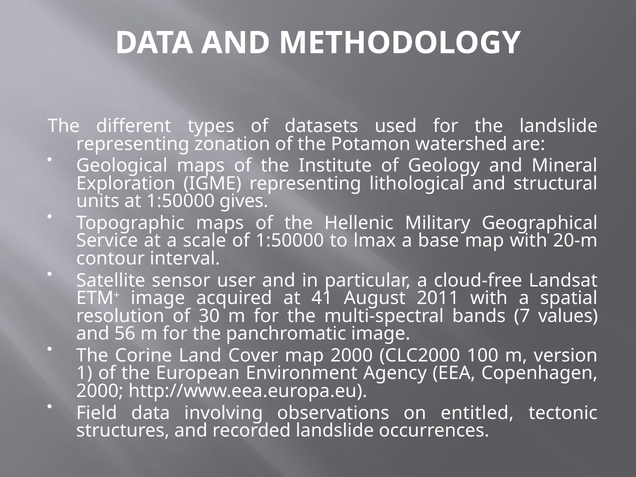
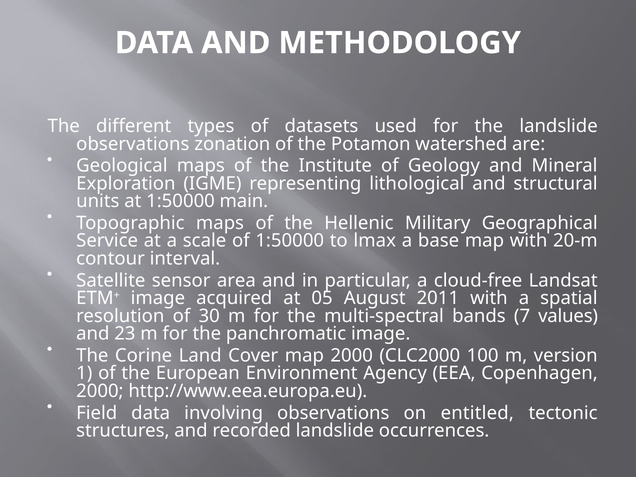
representing: representing -> observations (133, 144)
gives: gives -> main (244, 201)
user: user -> area (236, 280)
41: 41 -> 05 (322, 298)
56: 56 -> 23 (125, 334)
